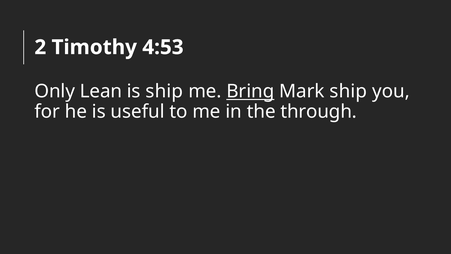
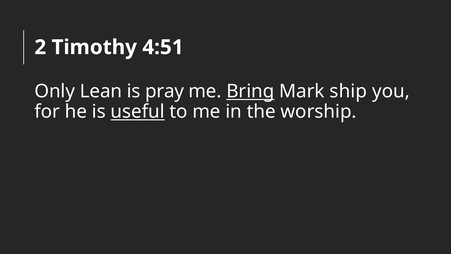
4:53: 4:53 -> 4:51 (163, 47)
is ship: ship -> pray (165, 91)
useful underline: none -> present (138, 112)
through: through -> worship (319, 112)
